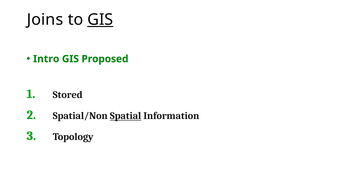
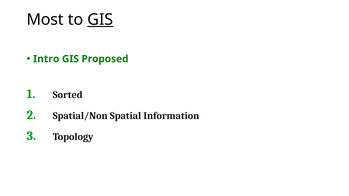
Joins: Joins -> Most (45, 20)
Stored: Stored -> Sorted (68, 95)
Spatial underline: present -> none (126, 116)
